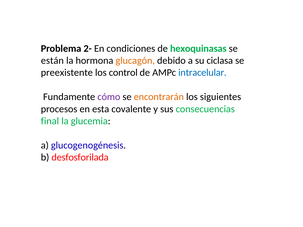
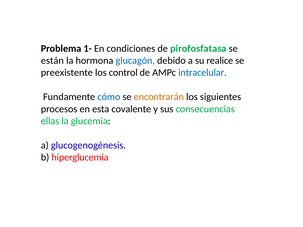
2-: 2- -> 1- (88, 48)
hexoquinasas: hexoquinasas -> pirofosfatasa (198, 48)
glucagón colour: orange -> blue (135, 61)
ciclasa: ciclasa -> realice (220, 61)
cómo colour: purple -> blue (109, 97)
final: final -> ellas (50, 121)
desfosforilada: desfosforilada -> hiperglucemia (80, 158)
